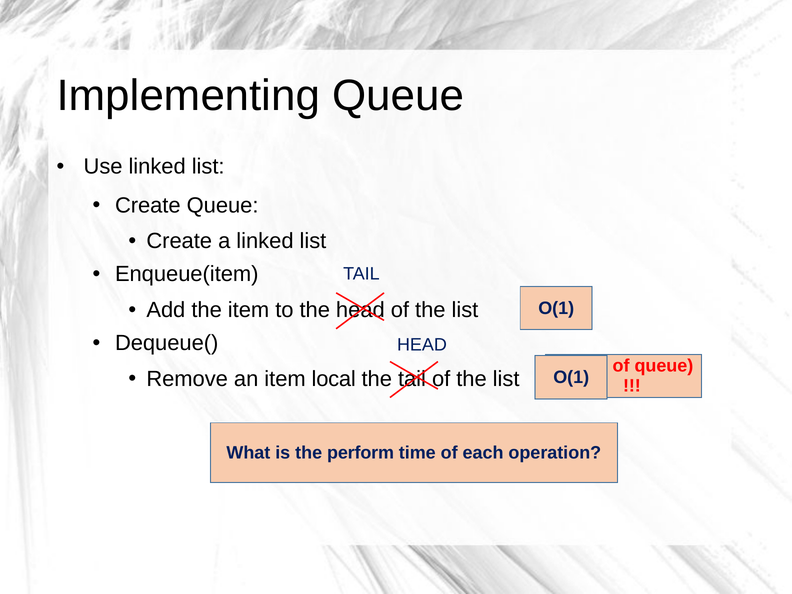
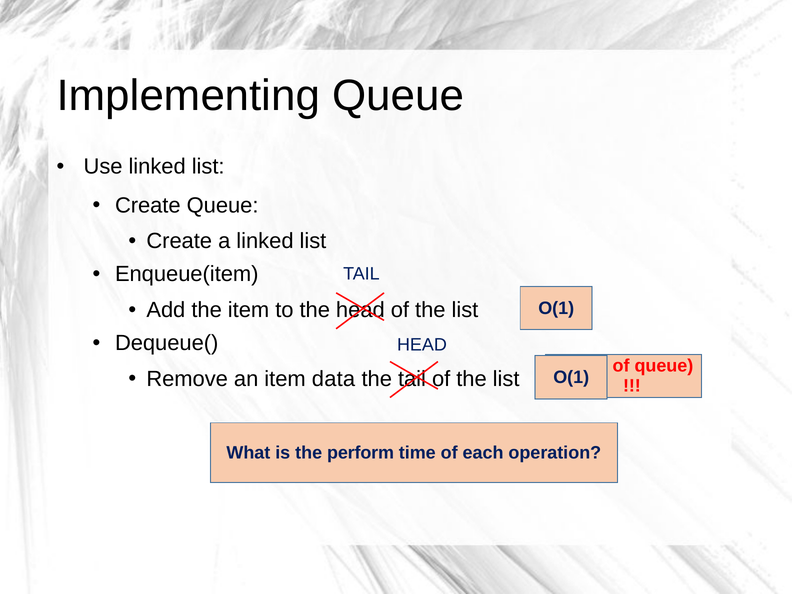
local: local -> data (334, 379)
